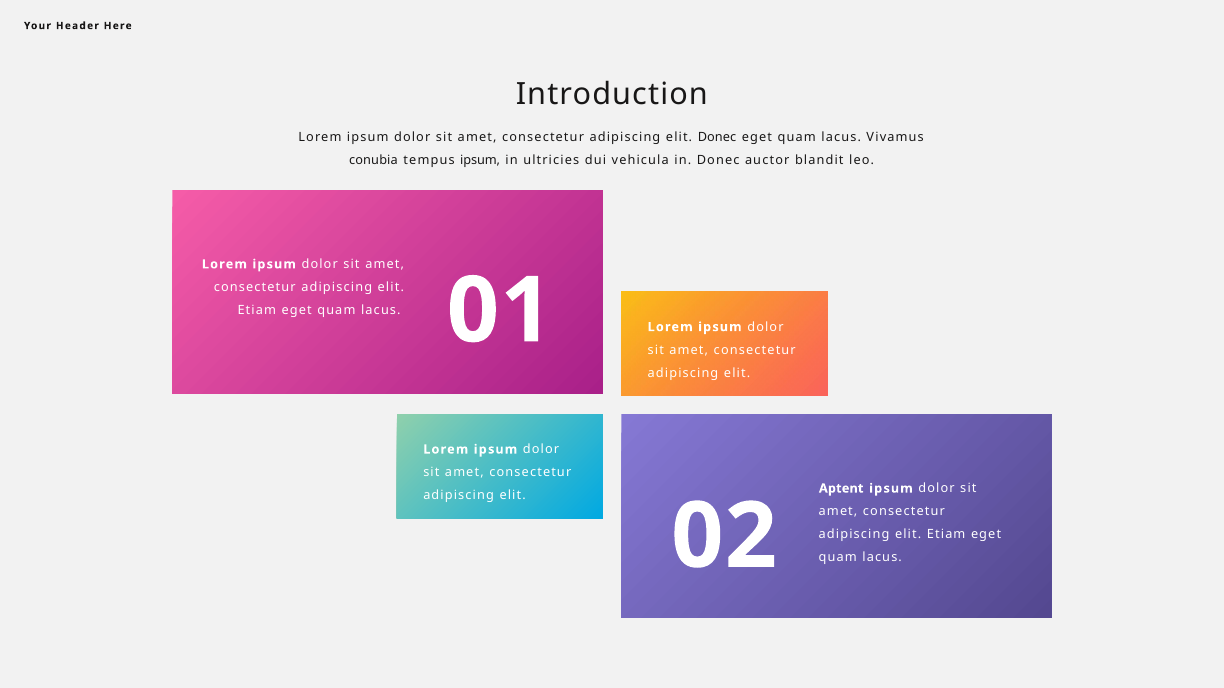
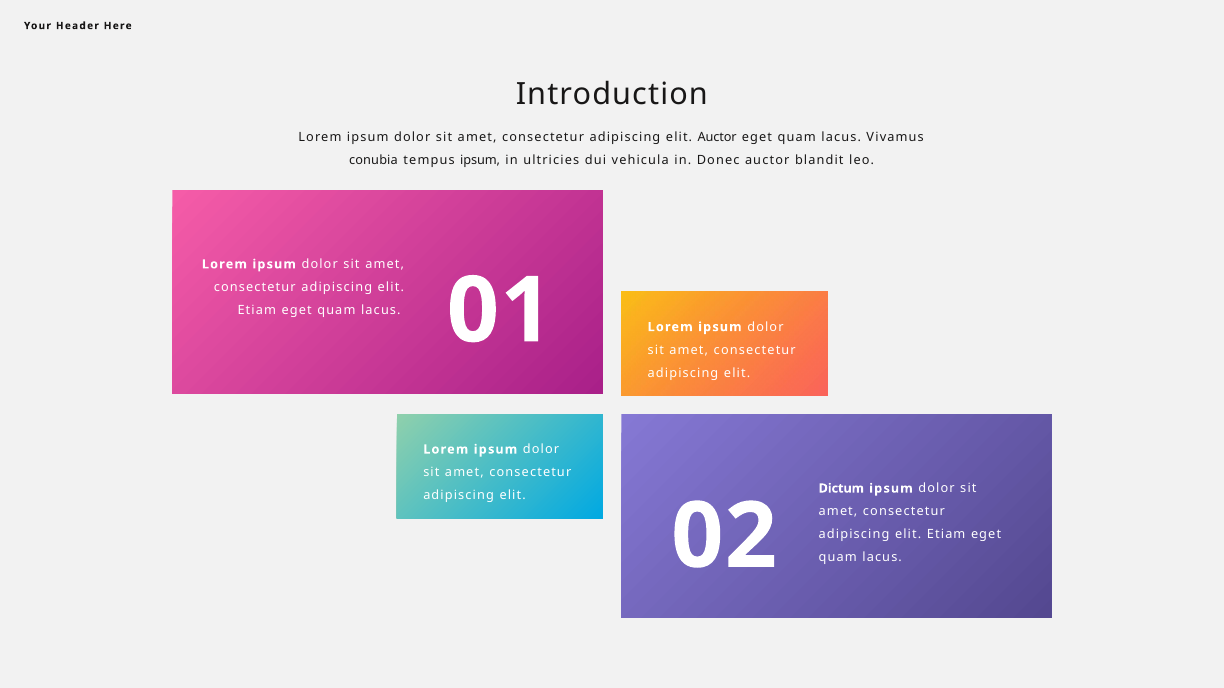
elit Donec: Donec -> Auctor (717, 137)
Aptent: Aptent -> Dictum (841, 489)
